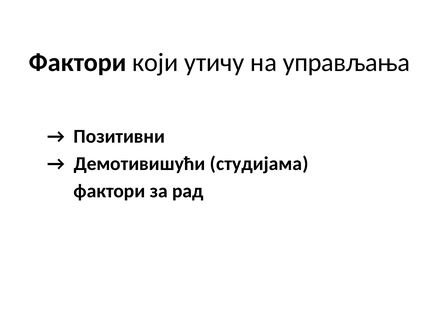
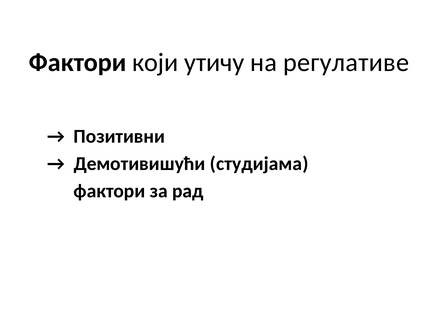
управљања: управљања -> регулативе (346, 62)
